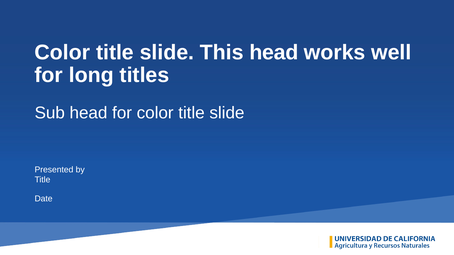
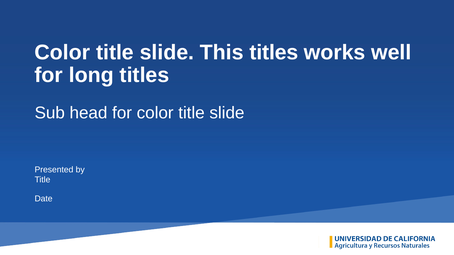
This head: head -> titles (274, 52)
